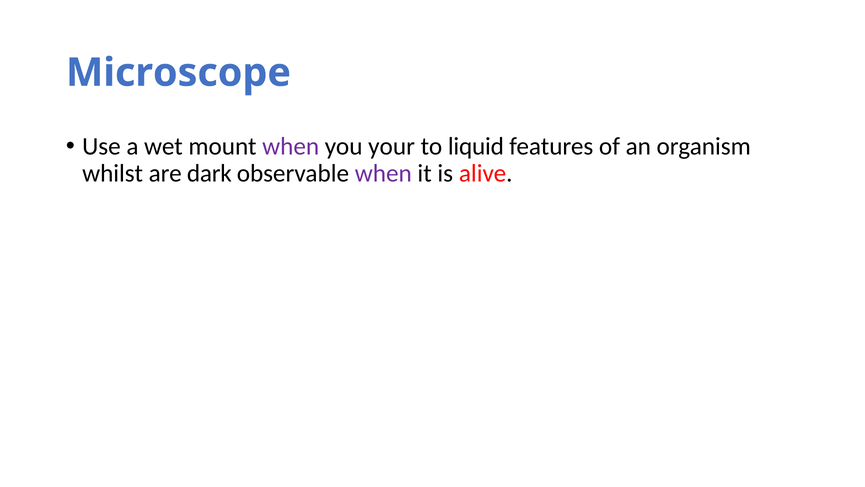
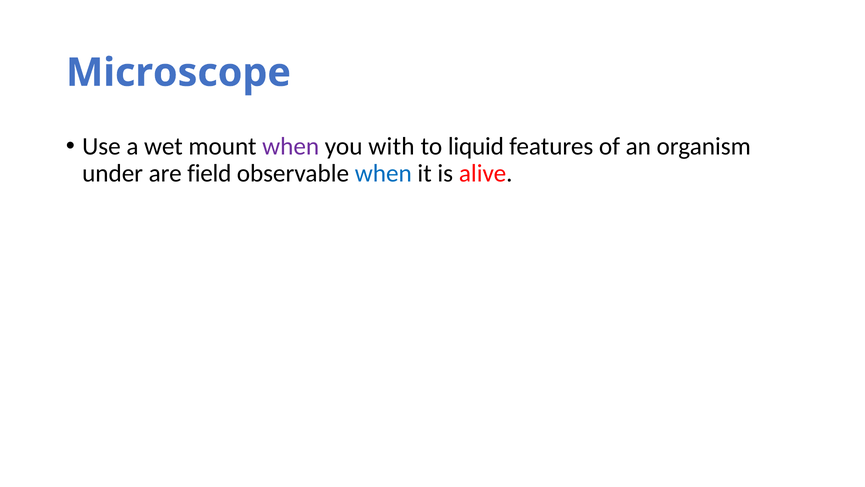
your: your -> with (391, 146)
whilst: whilst -> under (113, 173)
dark: dark -> field (209, 173)
when colour: purple -> blue (383, 173)
